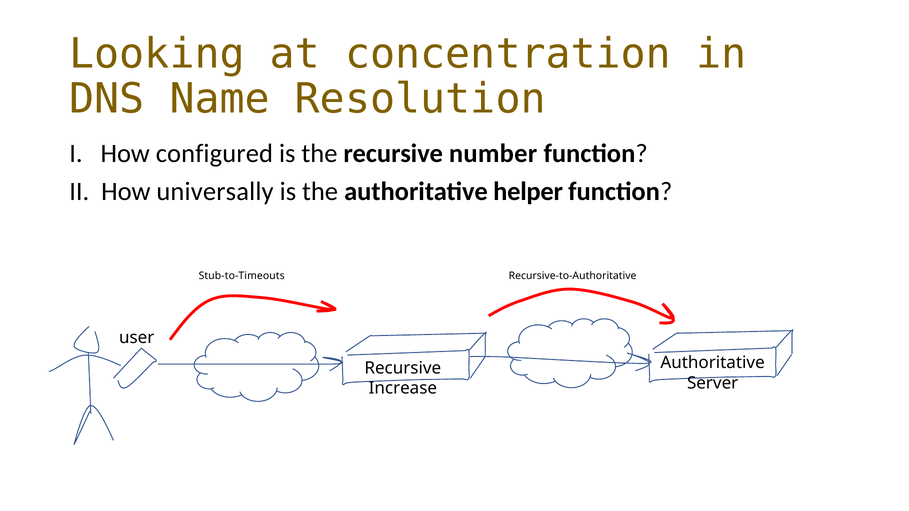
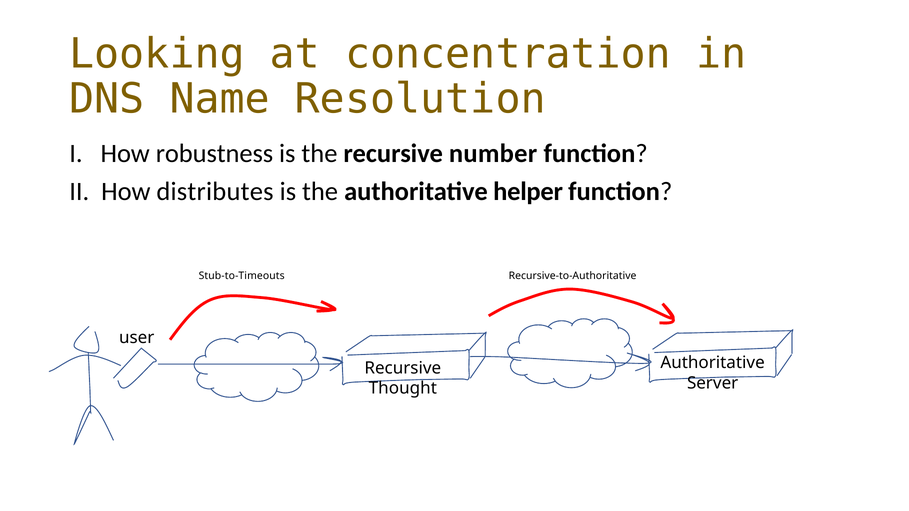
configured: configured -> robustness (214, 154)
universally: universally -> distributes (215, 192)
Increase: Increase -> Thought (403, 389)
